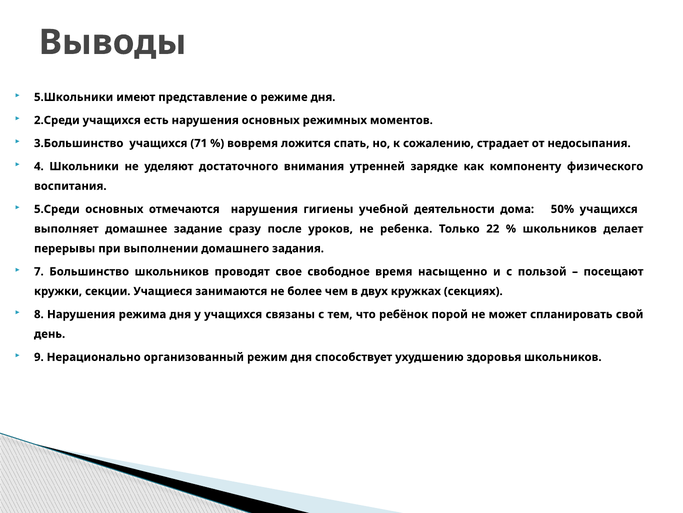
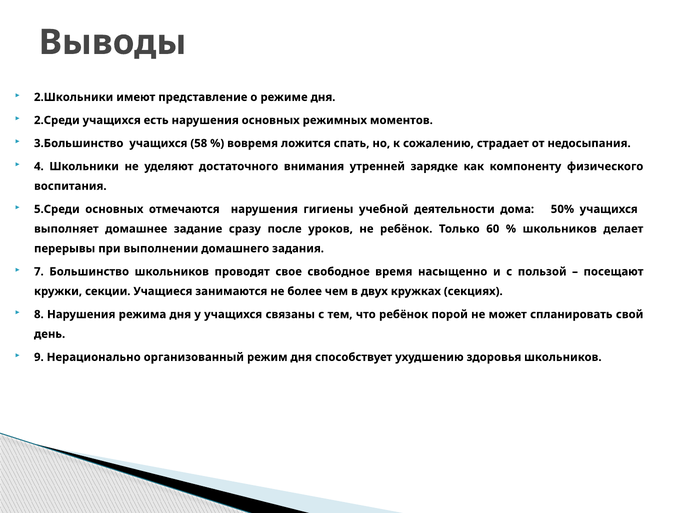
5.Школьники: 5.Школьники -> 2.Школьники (74, 97)
71: 71 -> 58 (199, 143)
не ребенка: ребенка -> ребёнок (406, 229)
22: 22 -> 60 (493, 229)
